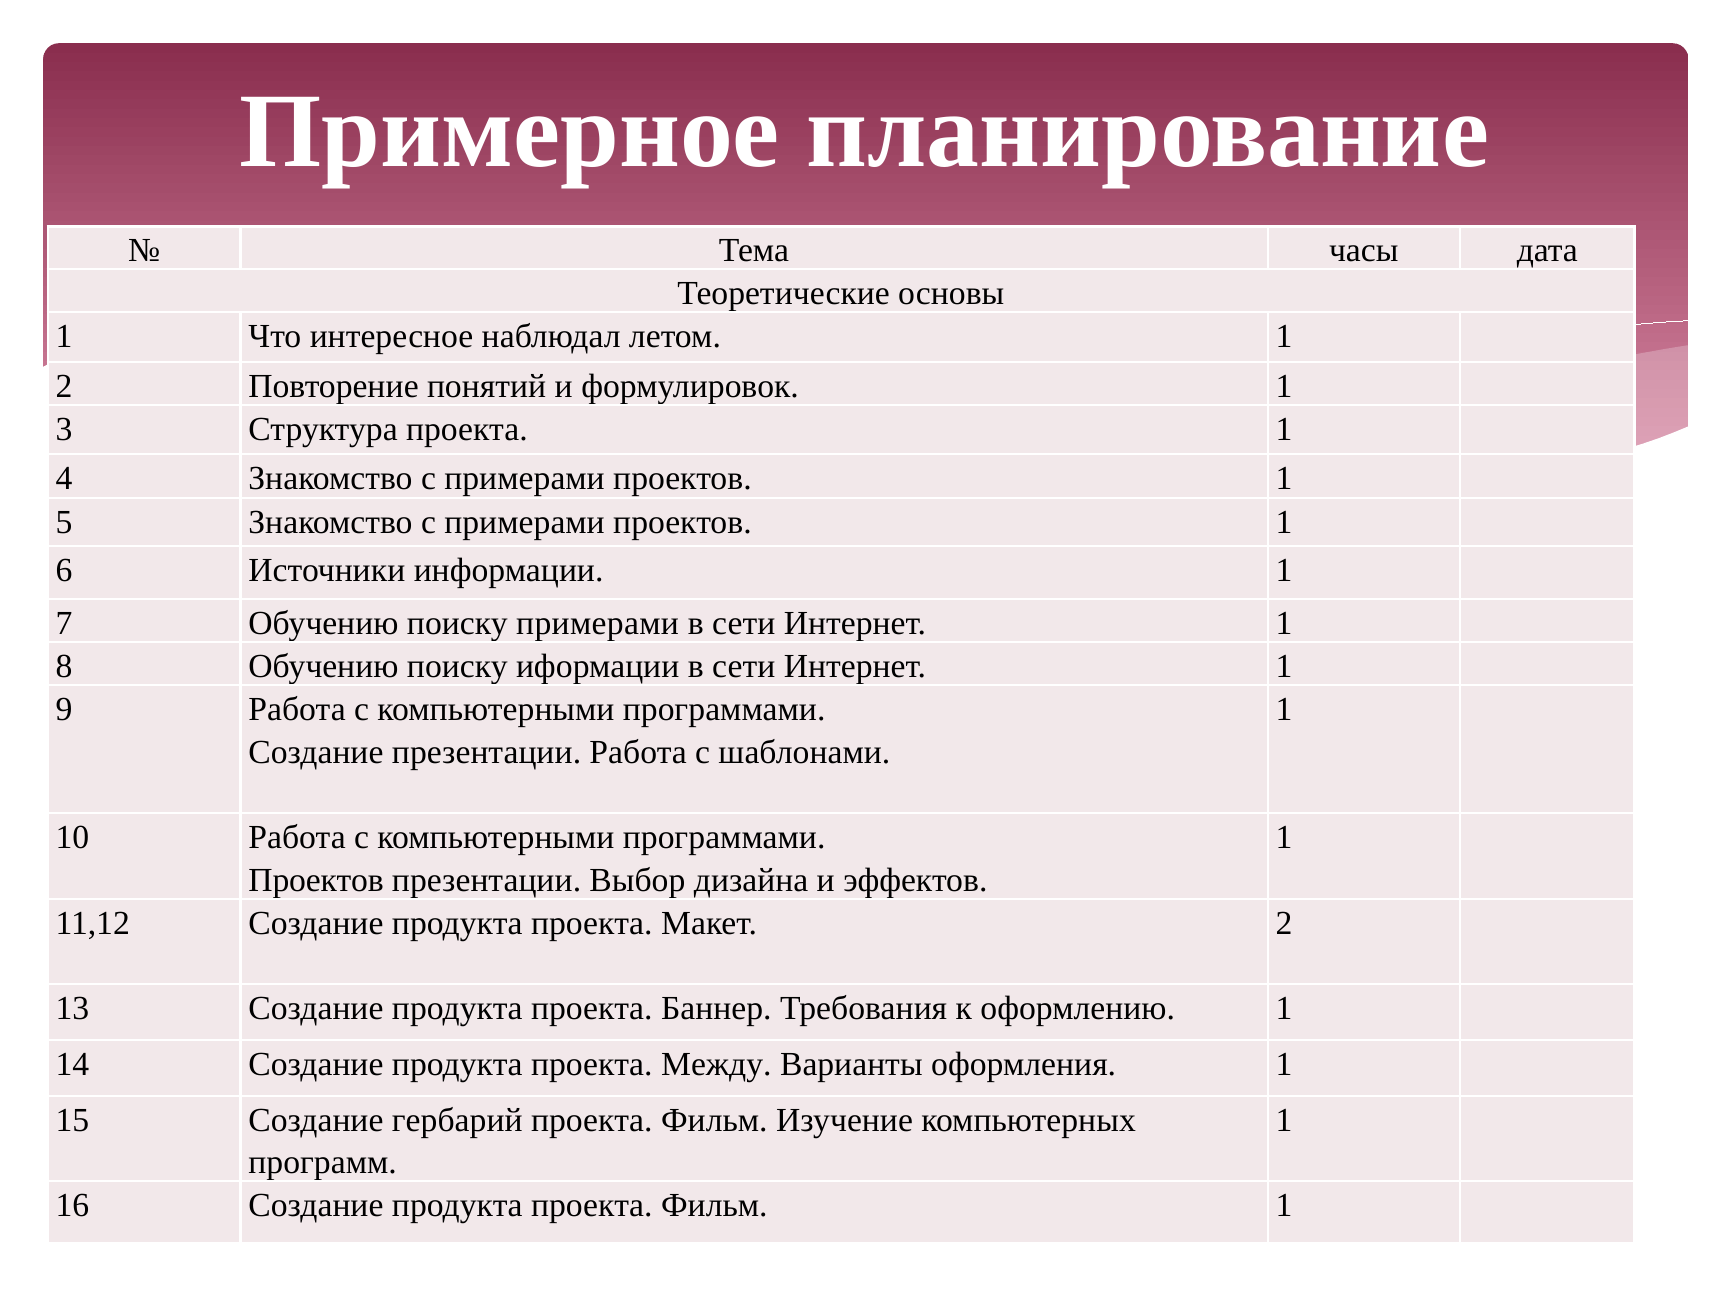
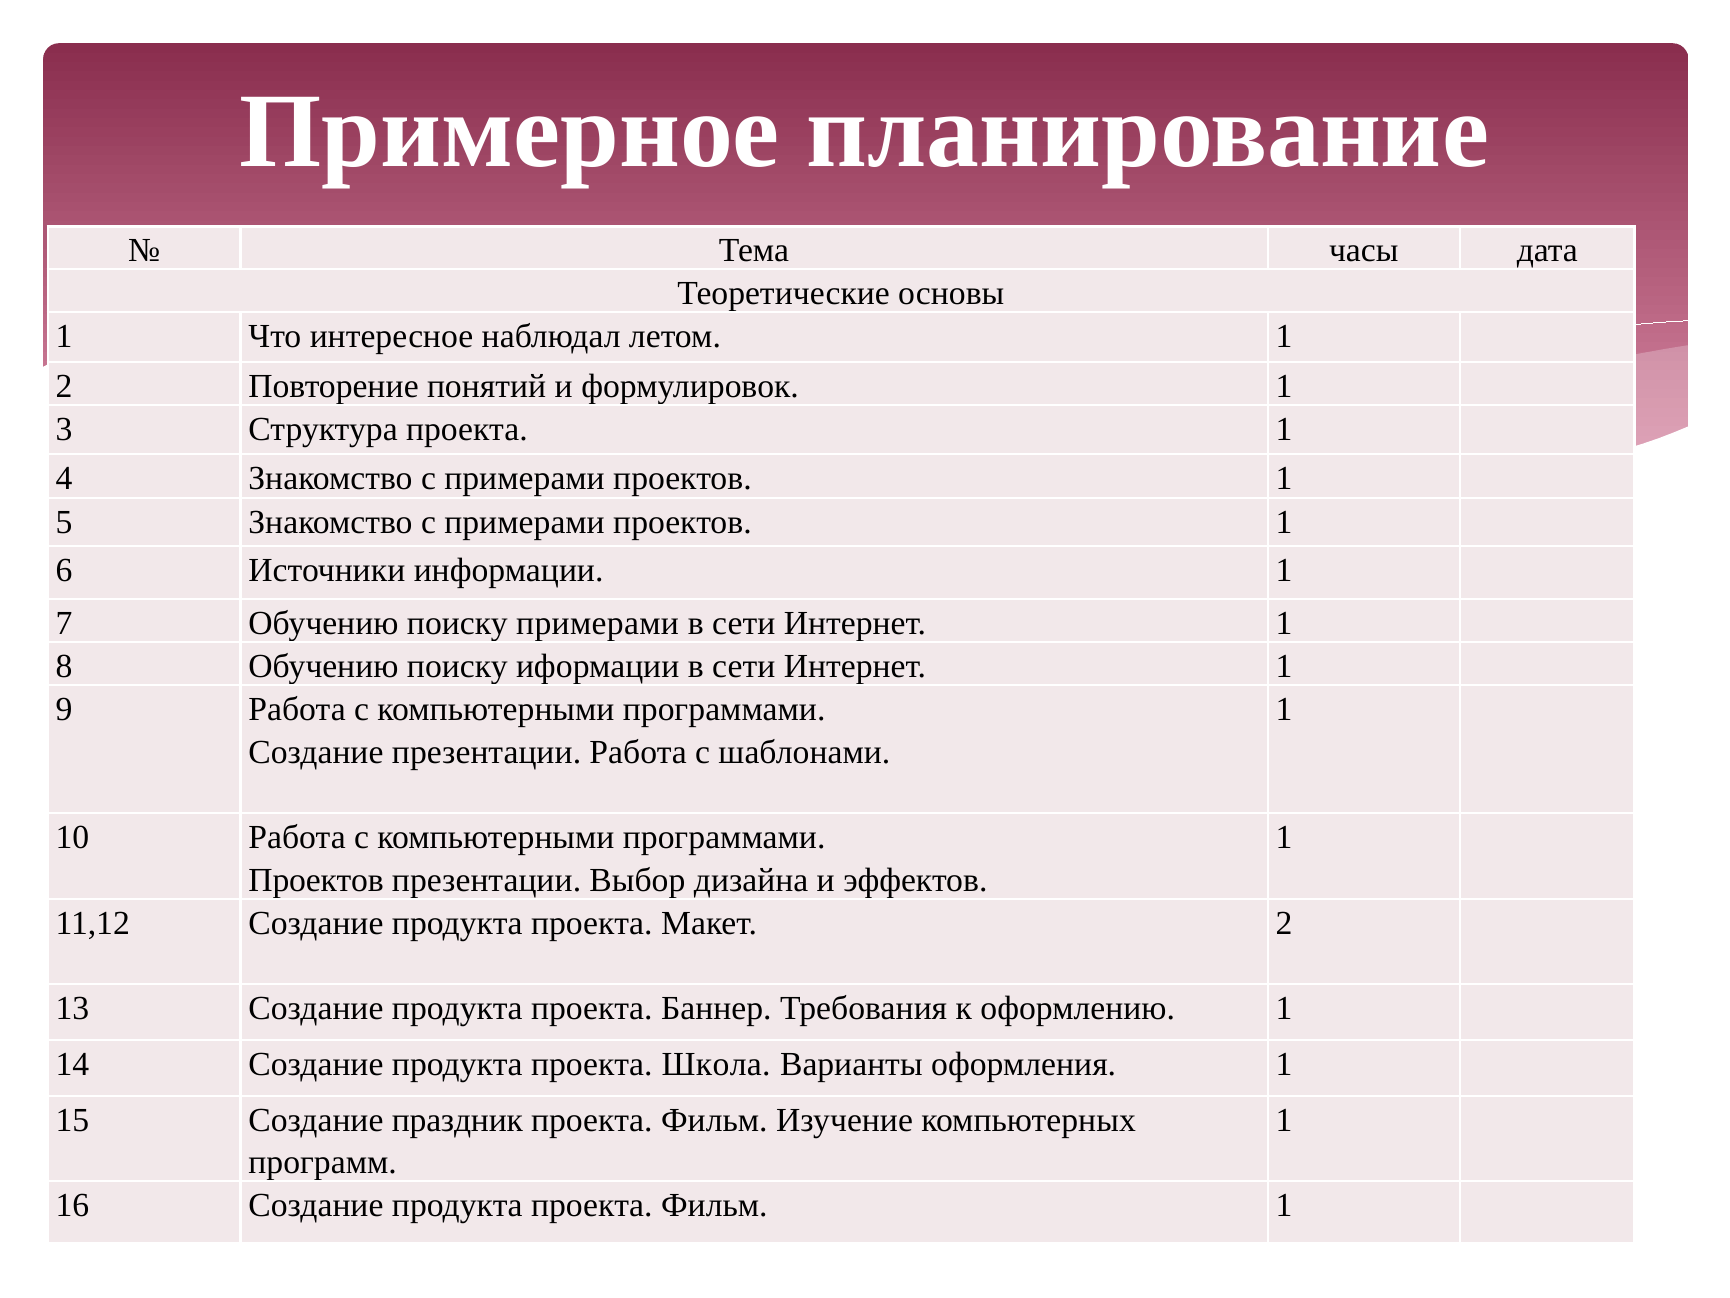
Между: Между -> Школа (716, 1064)
гербарий: гербарий -> праздник (457, 1120)
